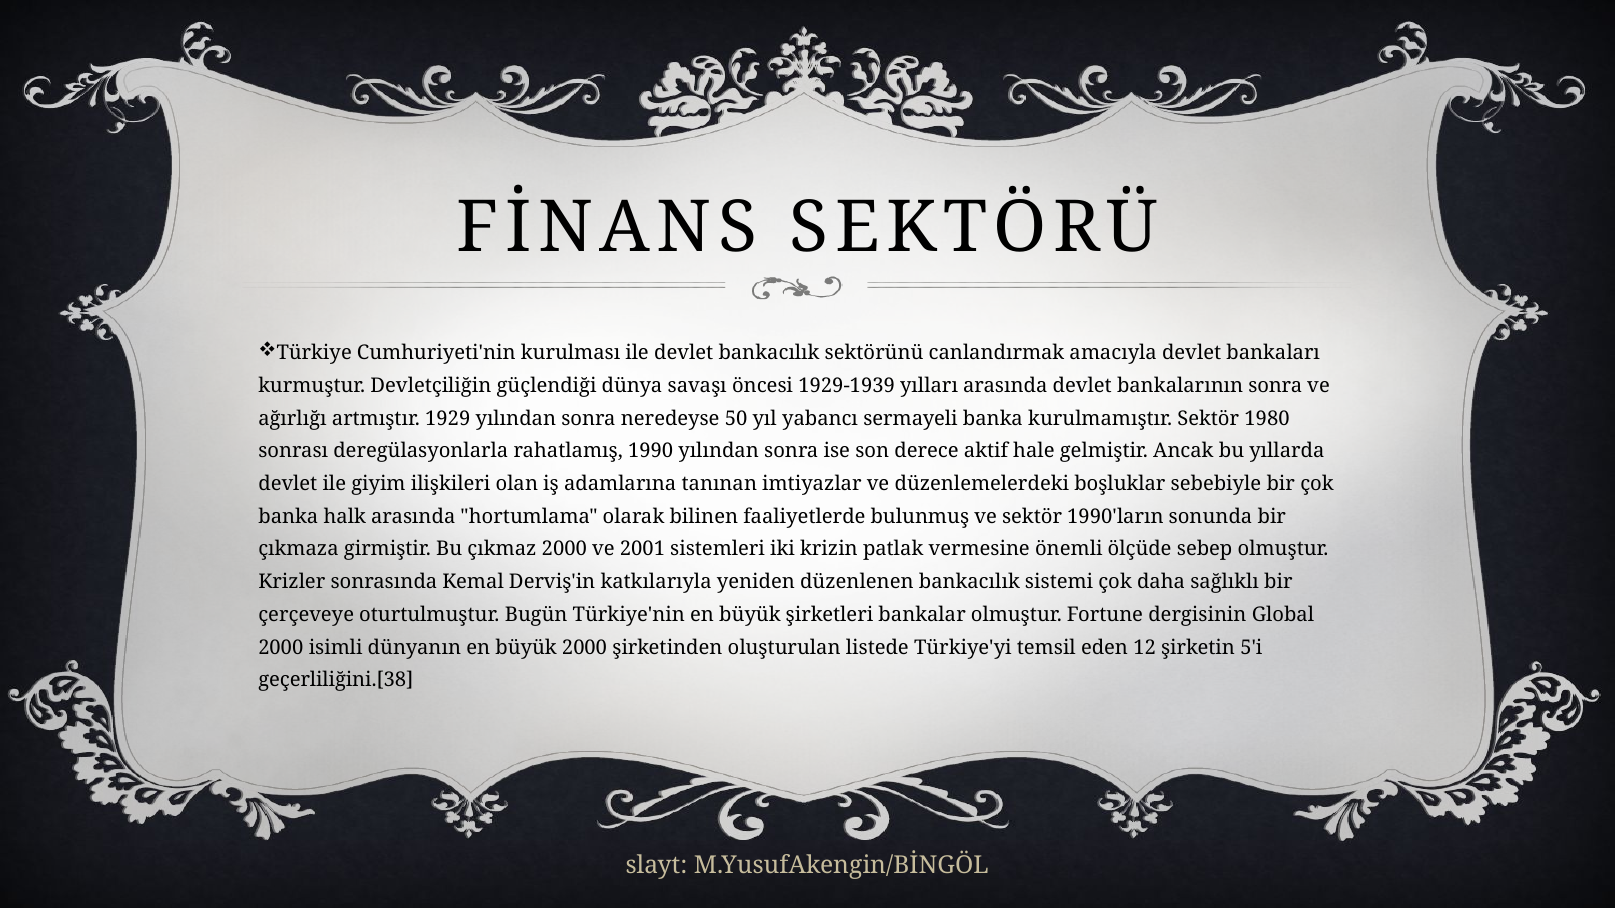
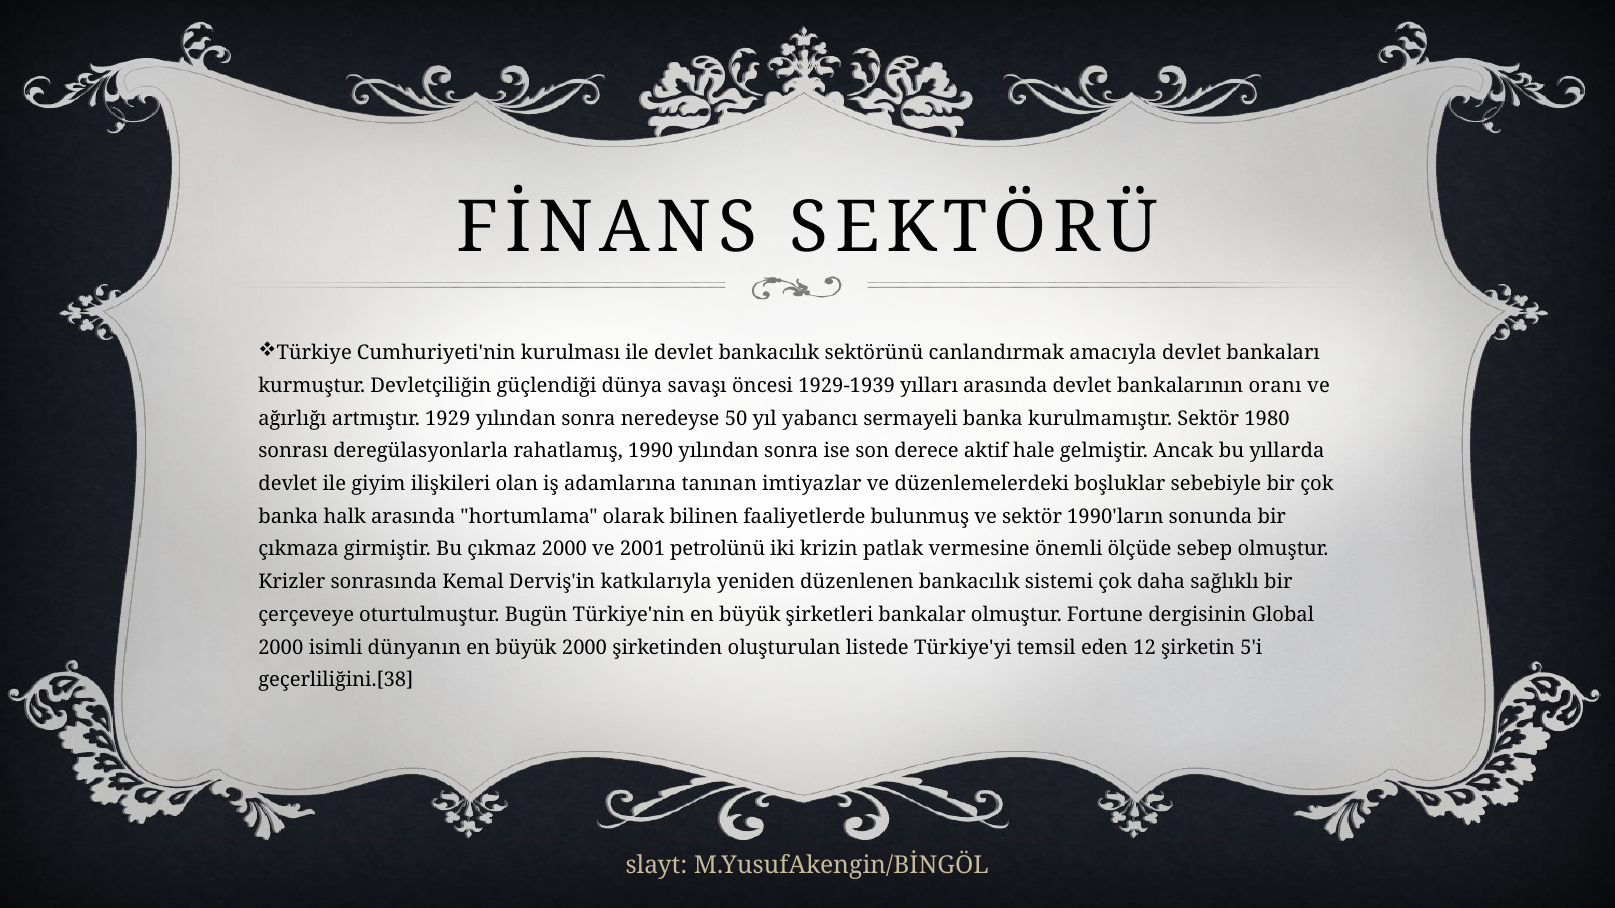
bankalarının sonra: sonra -> oranı (1275, 386)
sistemleri: sistemleri -> petrolünü (718, 550)
